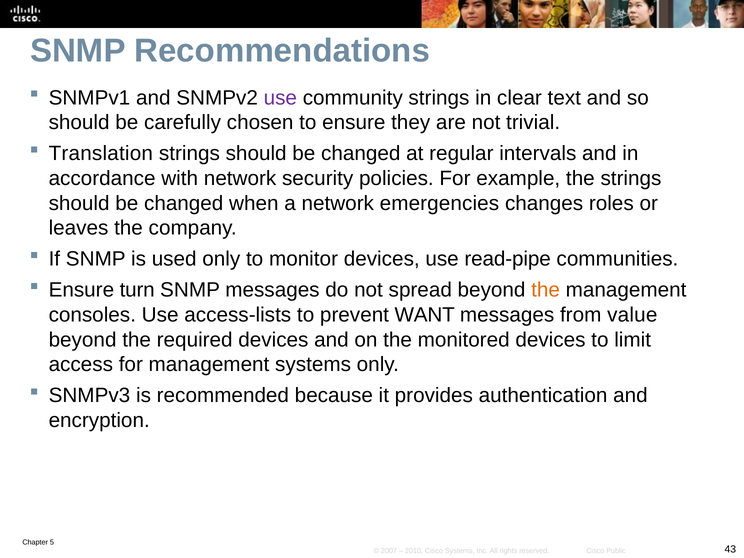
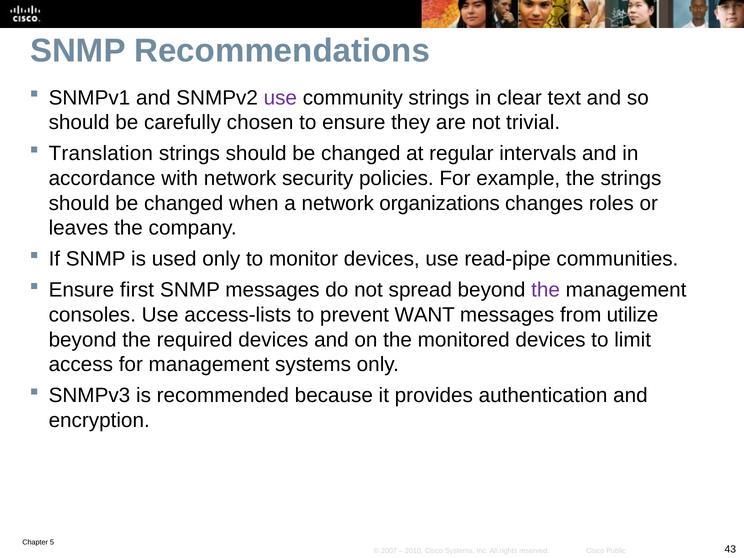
emergencies: emergencies -> organizations (440, 203)
turn: turn -> first (137, 290)
the colour: orange -> purple (546, 290)
value: value -> utilize (633, 315)
